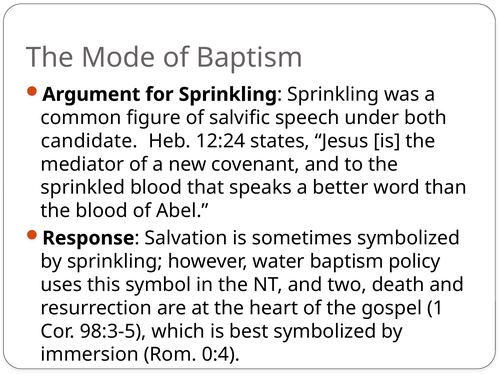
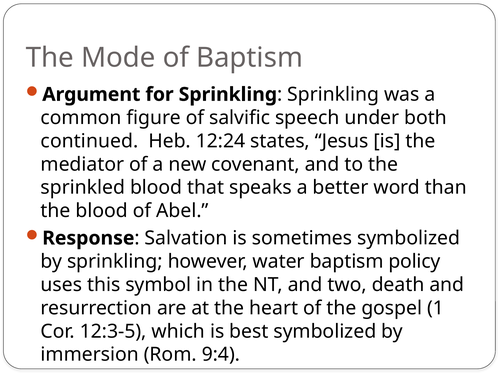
candidate: candidate -> continued (89, 141)
98:3-5: 98:3-5 -> 12:3-5 (113, 332)
0:4: 0:4 -> 9:4 (221, 355)
